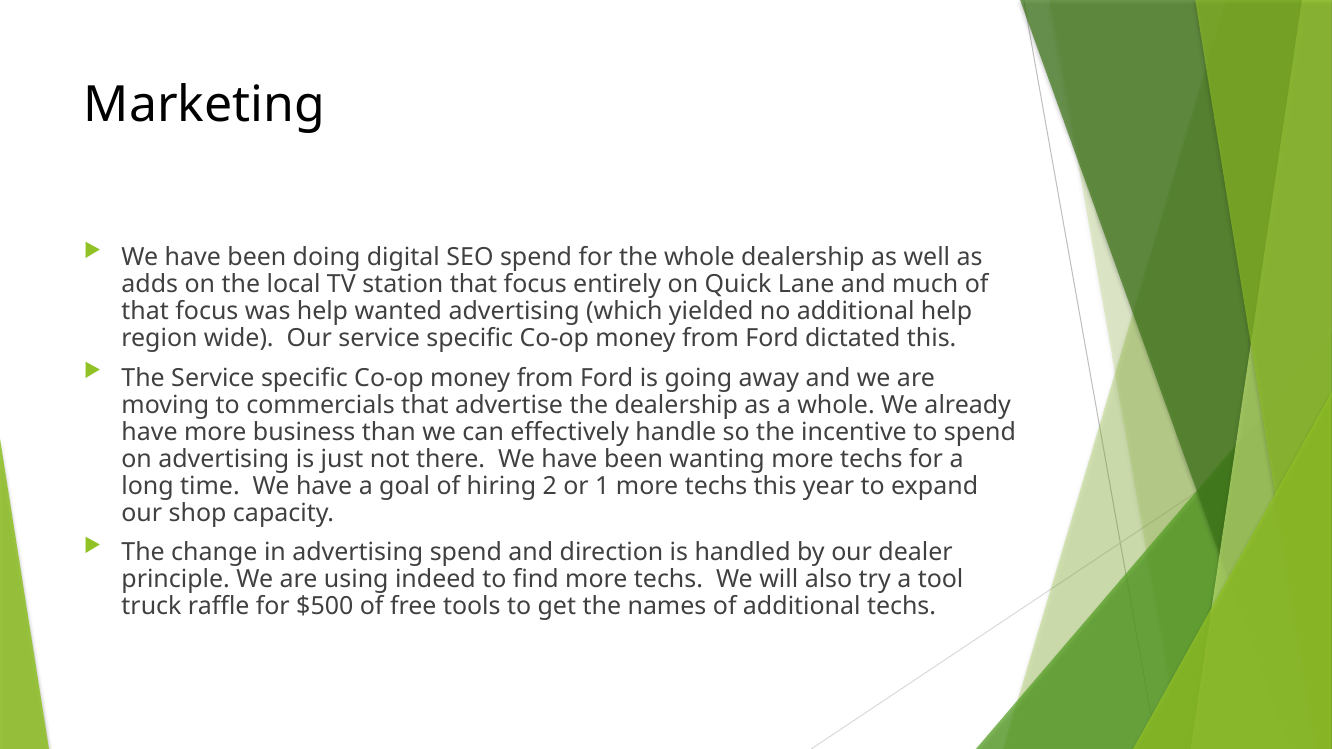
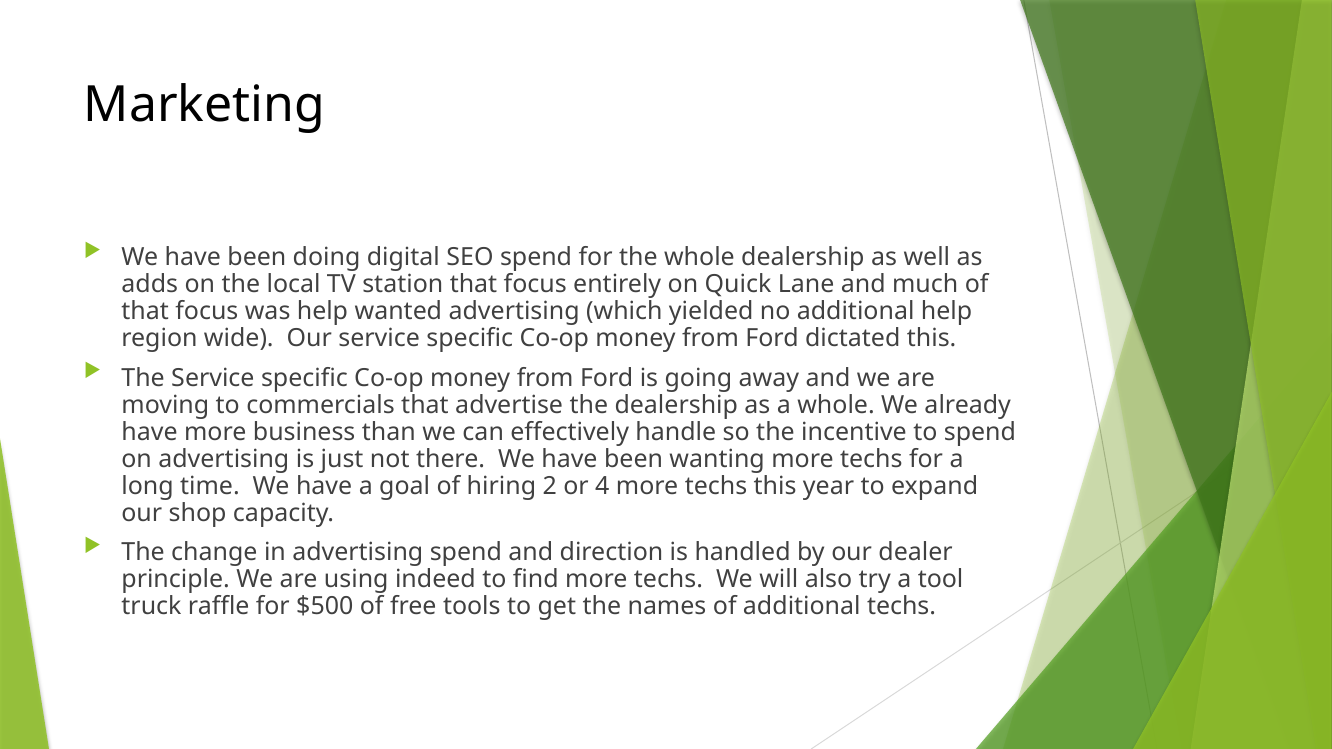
1: 1 -> 4 (602, 486)
